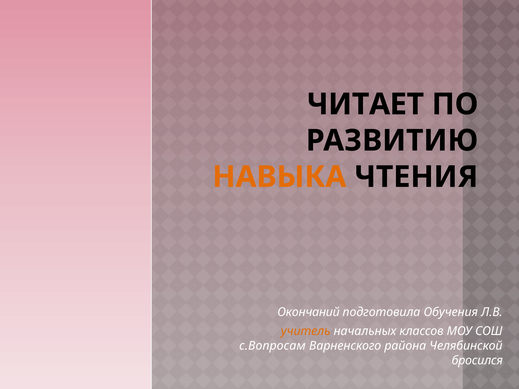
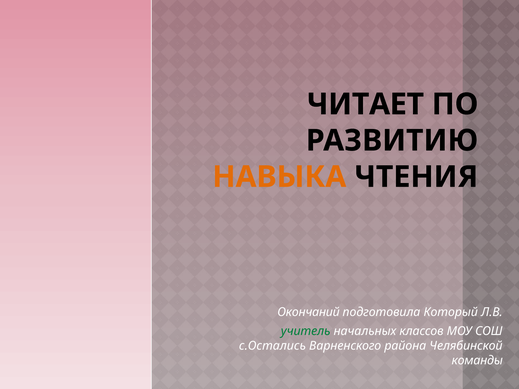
Обучения: Обучения -> Который (451, 312)
учитель colour: orange -> green (306, 331)
с.Вопросам: с.Вопросам -> с.Остались (272, 346)
бросился: бросился -> команды (477, 361)
